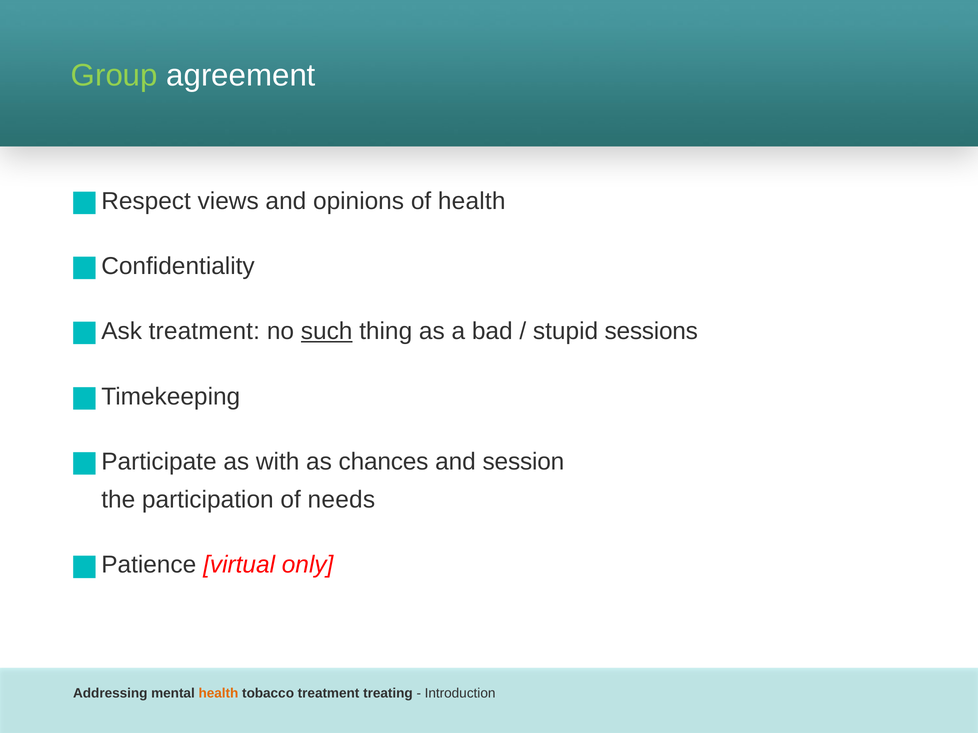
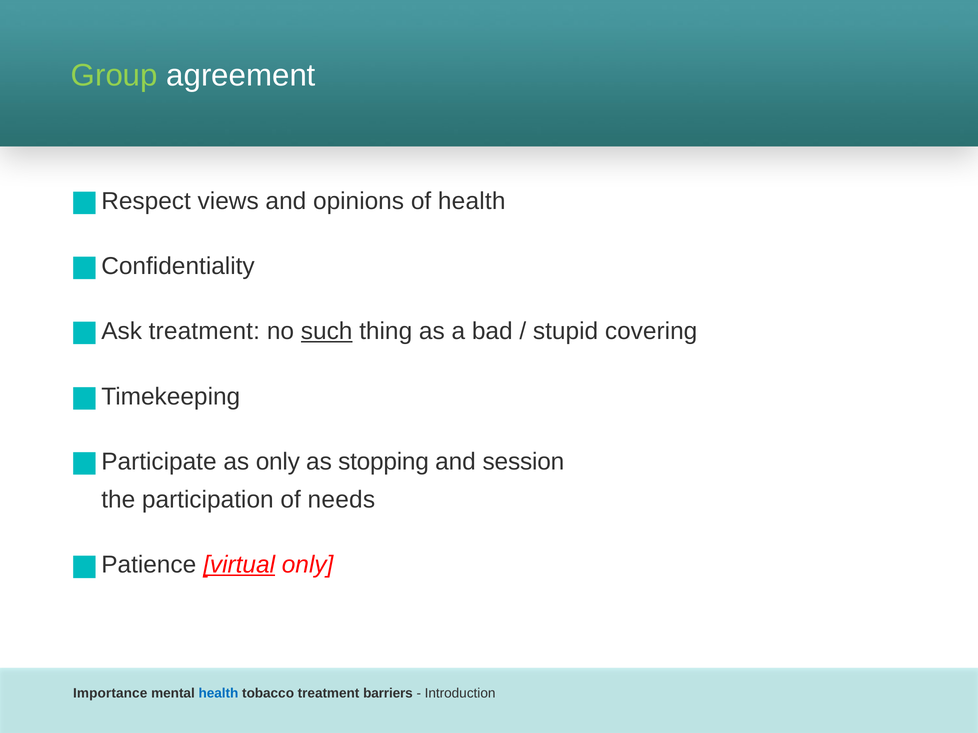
sessions: sessions -> covering (651, 332)
as with: with -> only (278, 462)
chances: chances -> stopping (384, 462)
virtual underline: none -> present (239, 565)
Addressing: Addressing -> Importance (110, 694)
health colour: orange -> blue (218, 694)
treating: treating -> barriers (388, 694)
